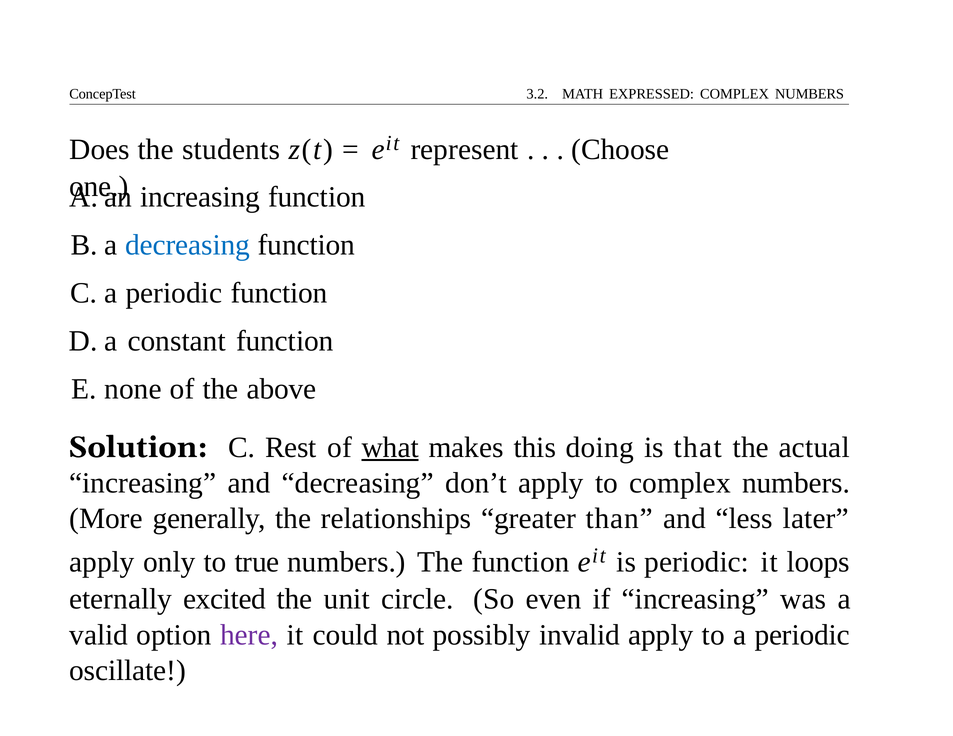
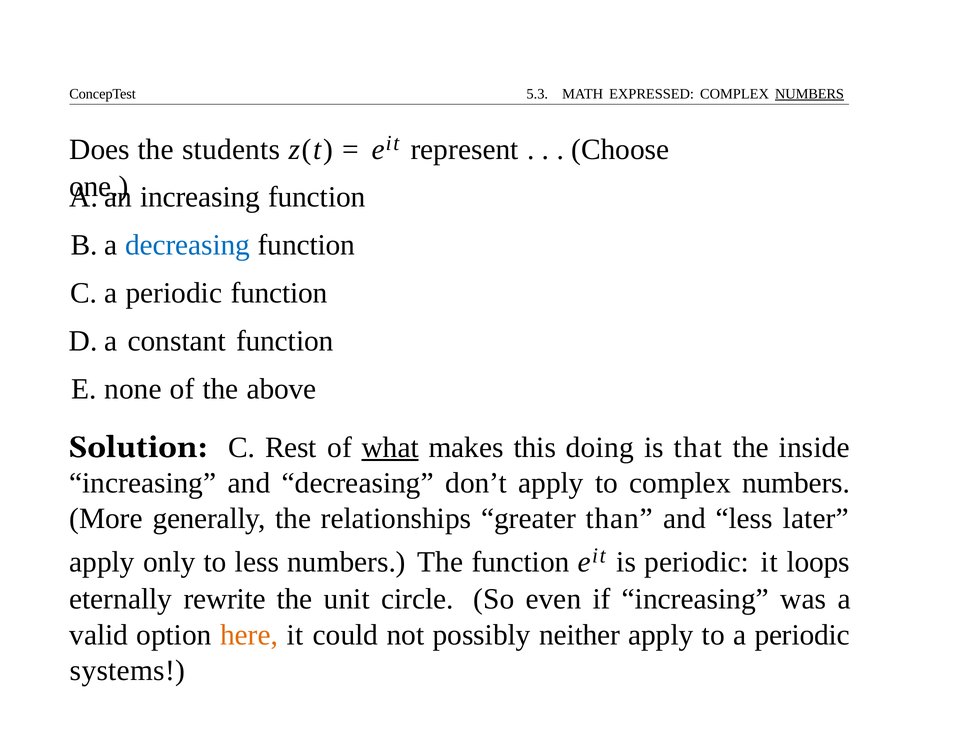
3.2: 3.2 -> 5.3 (537, 94)
NUMBERS underline: none -> present (810, 94)
actual: actual -> inside (814, 448)
to true: true -> less (257, 562)
excited: excited -> rewrite (225, 600)
here colour: purple -> orange (249, 635)
invalid: invalid -> neither (580, 635)
oscillate: oscillate -> systems (127, 671)
